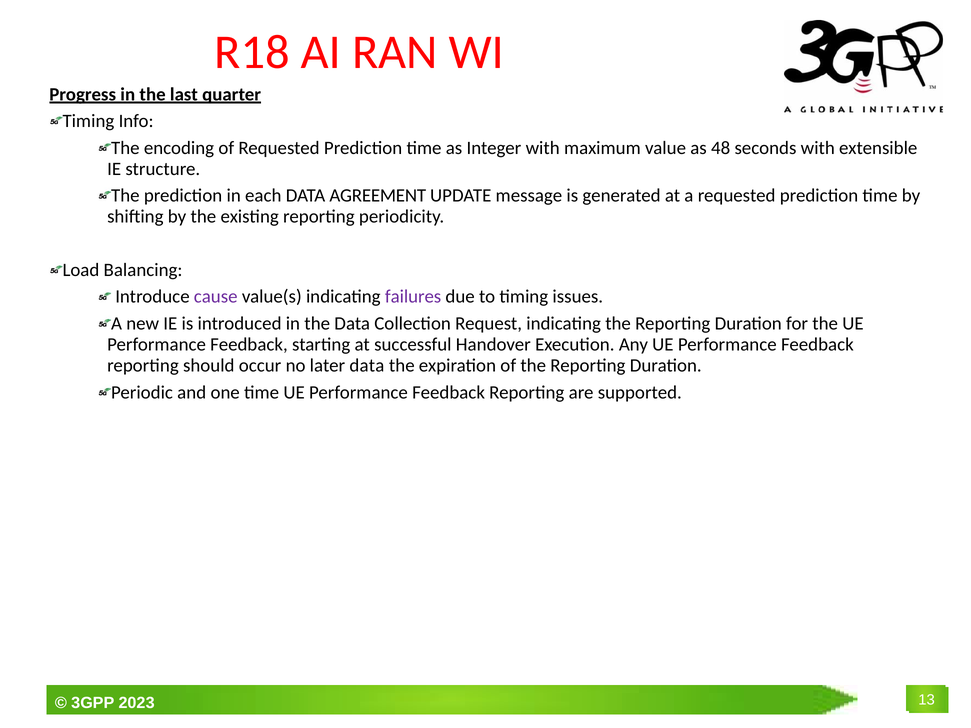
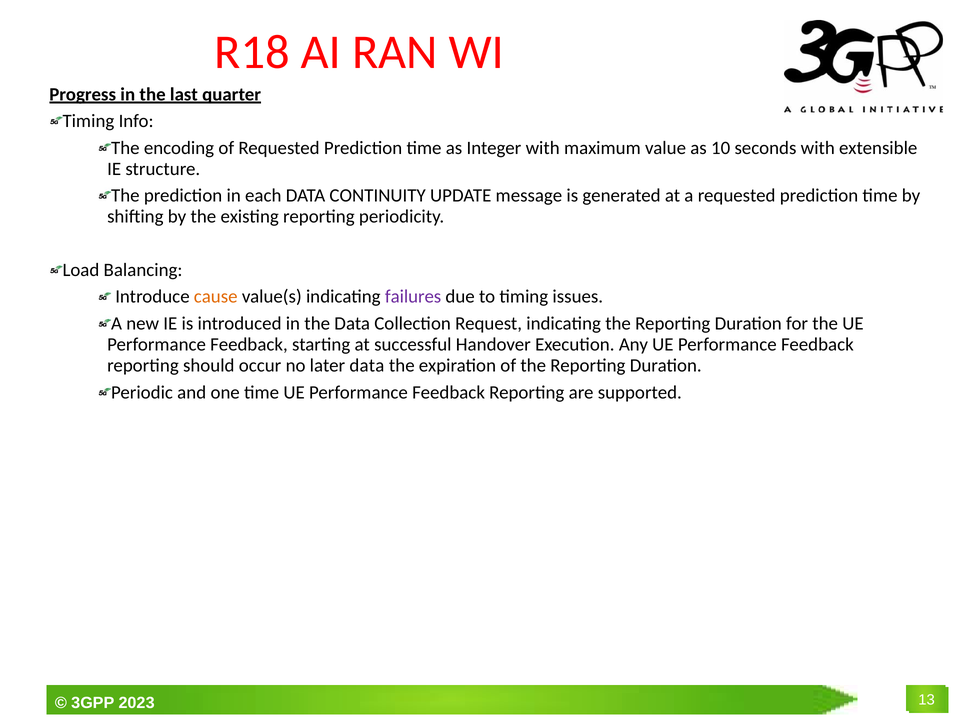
48: 48 -> 10 (721, 148)
AGREEMENT: AGREEMENT -> CONTINUITY (378, 196)
cause colour: purple -> orange (216, 297)
